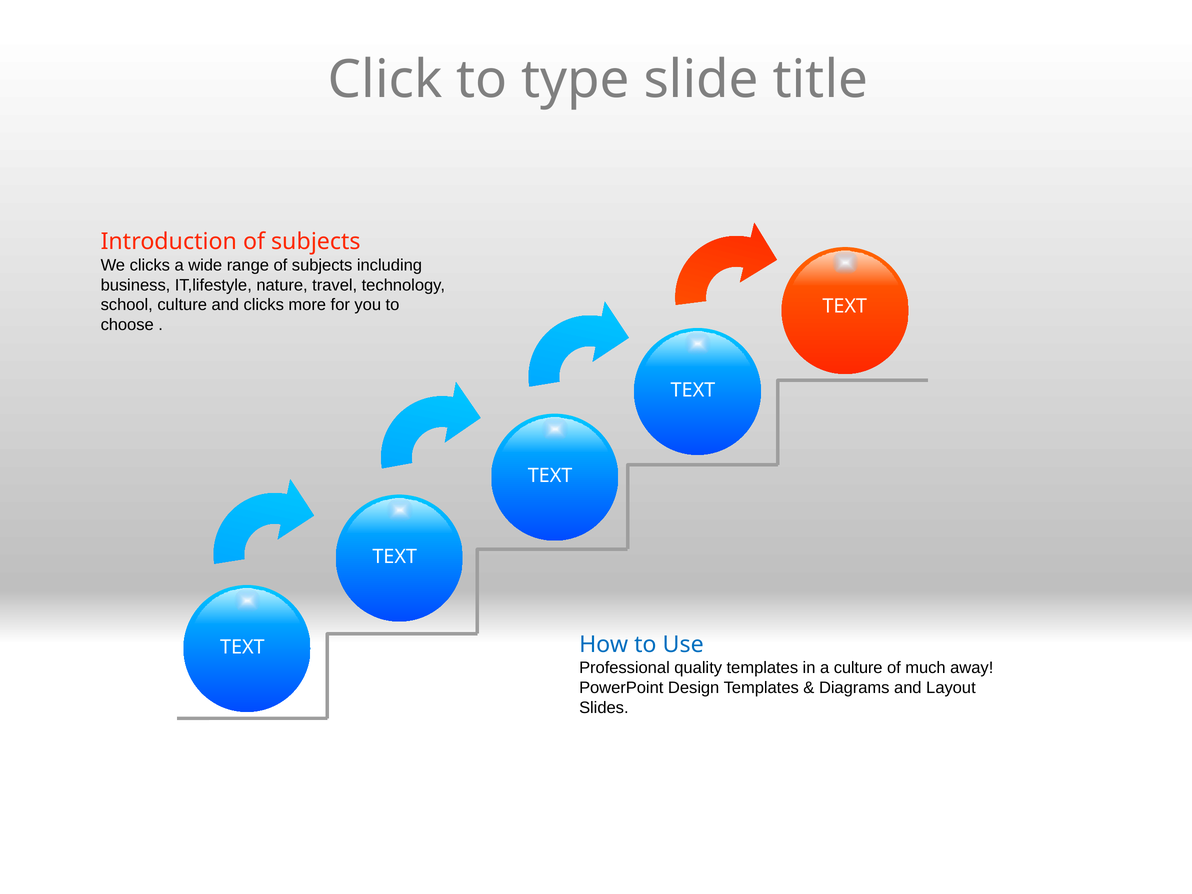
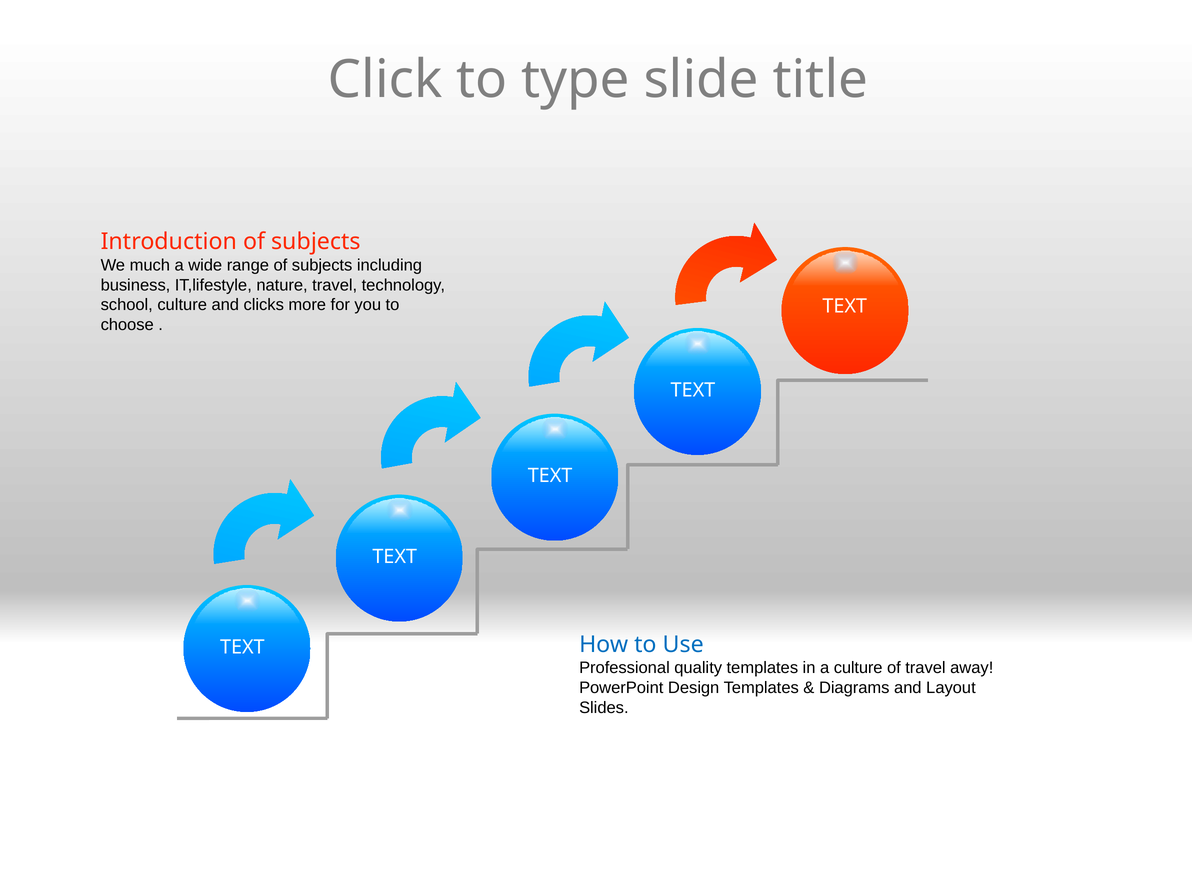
We clicks: clicks -> much (150, 265)
of much: much -> travel (925, 668)
